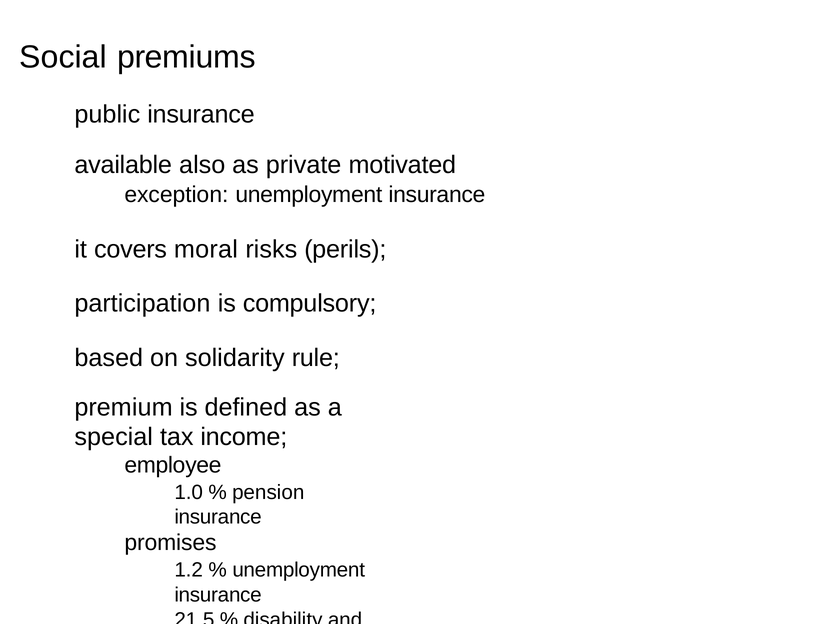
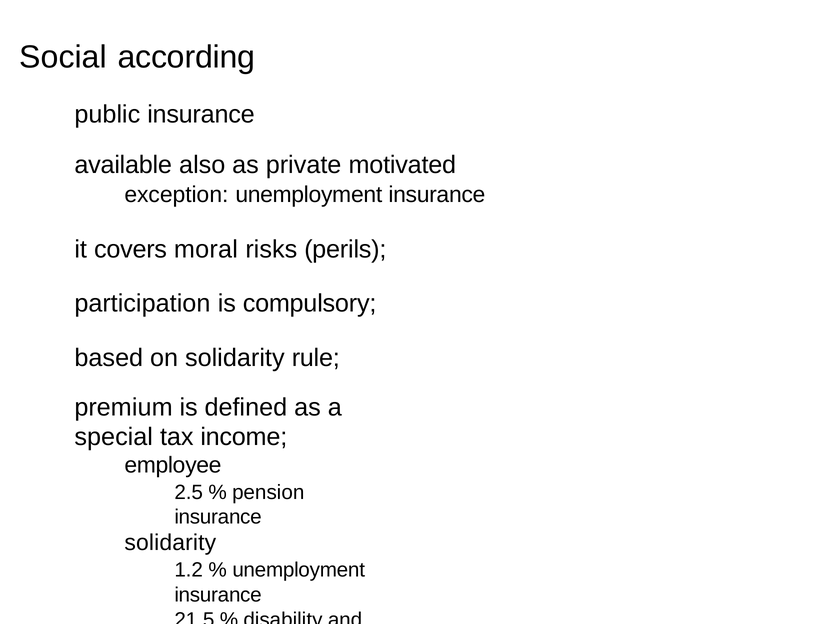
premiums: premiums -> according (186, 57)
1.0: 1.0 -> 2.5 (189, 493)
promises: promises -> solidarity (170, 543)
